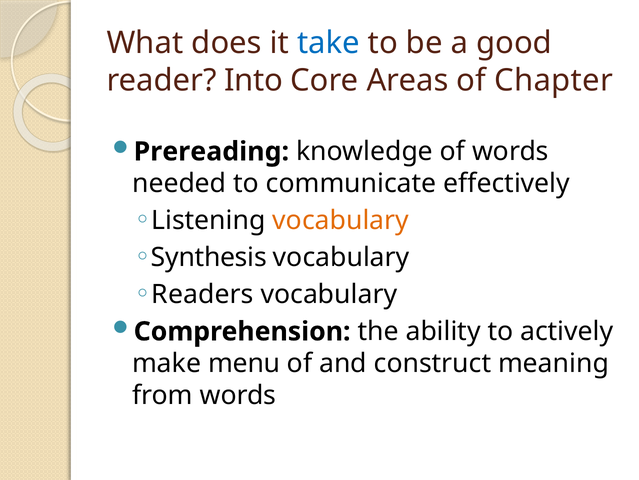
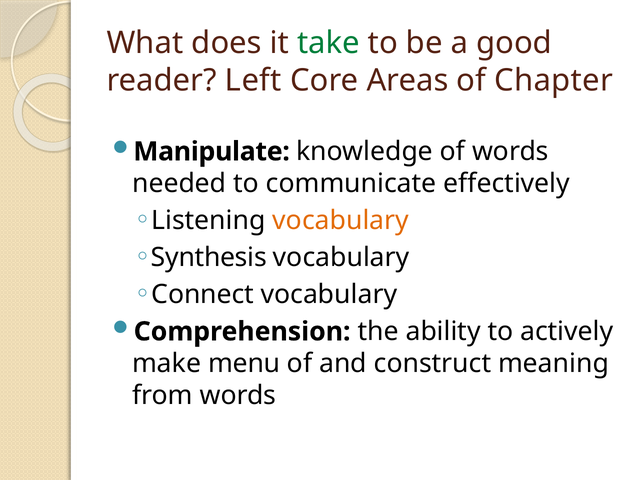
take colour: blue -> green (328, 43)
Into: Into -> Left (253, 80)
Prereading: Prereading -> Manipulate (212, 151)
Readers: Readers -> Connect (203, 294)
